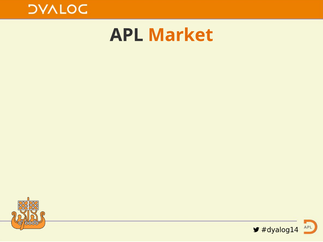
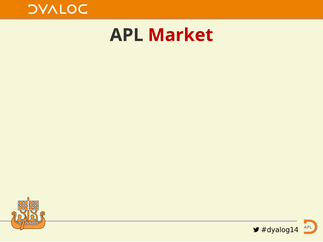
Market colour: orange -> red (181, 35)
